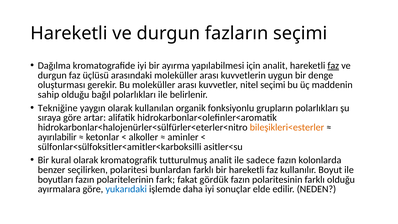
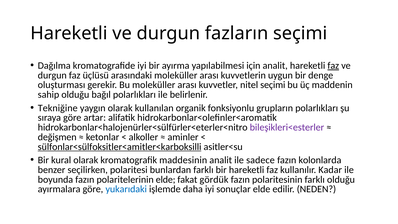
bileşikleri<esterler colour: orange -> purple (287, 127)
ayırılabilir: ayırılabilir -> değişmen (57, 137)
sülfonlar<sülfoksitler<amitler<karboksilli underline: none -> present (120, 147)
tutturulmuş: tutturulmuş -> maddesinin (183, 160)
Boyut: Boyut -> Kadar (330, 170)
boyutları: boyutları -> boyunda (55, 179)
polaritelerinin fark: fark -> elde (166, 179)
